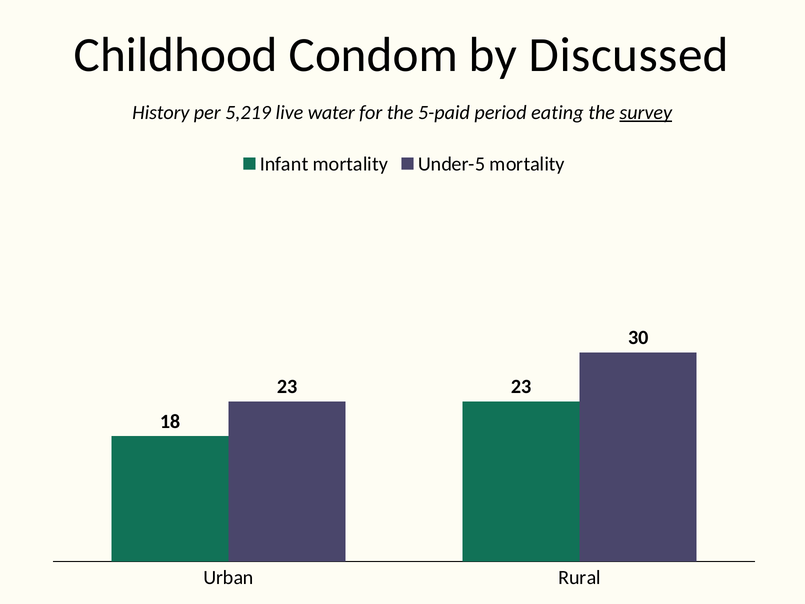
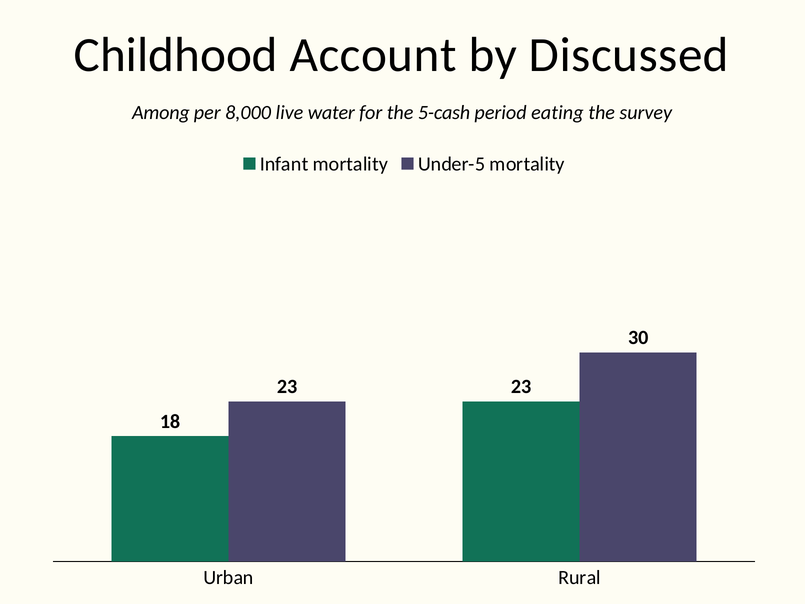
Condom: Condom -> Account (373, 55)
History: History -> Among (161, 113)
5,219: 5,219 -> 8,000 (248, 113)
5-paid: 5-paid -> 5-cash (444, 113)
survey underline: present -> none (646, 113)
